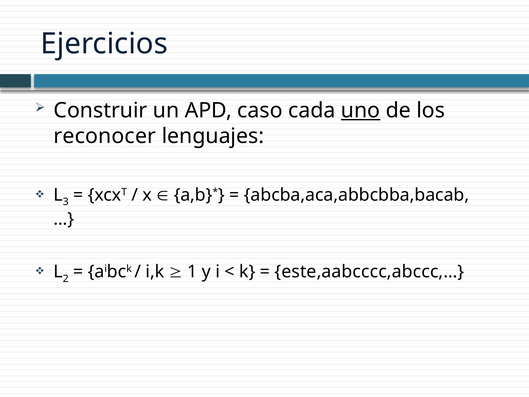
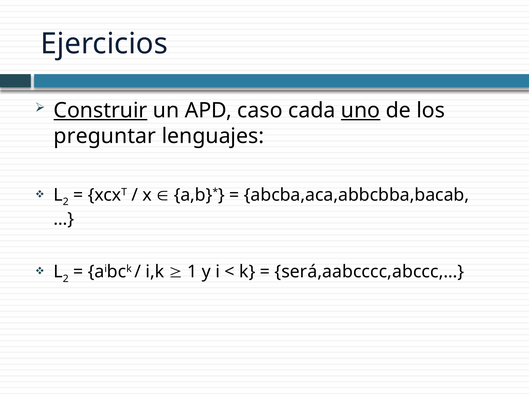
Construir underline: none -> present (100, 110)
reconocer: reconocer -> preguntar (105, 136)
3: 3 -> 2 (66, 202)
este,aabcccc,abccc,…: este,aabcccc,abccc,… -> será,aabcccc,abccc,… (369, 272)
